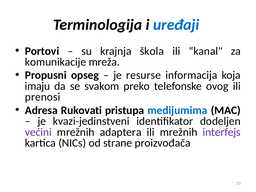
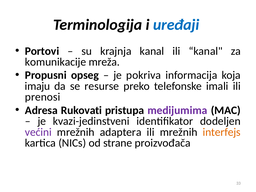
krajnja škola: škola -> kanal (152, 51)
resurse: resurse -> pokriva (144, 75)
svakom: svakom -> resurse (102, 86)
ovog: ovog -> imali (217, 86)
medijumima colour: blue -> purple (177, 110)
interfejs colour: purple -> orange (222, 132)
